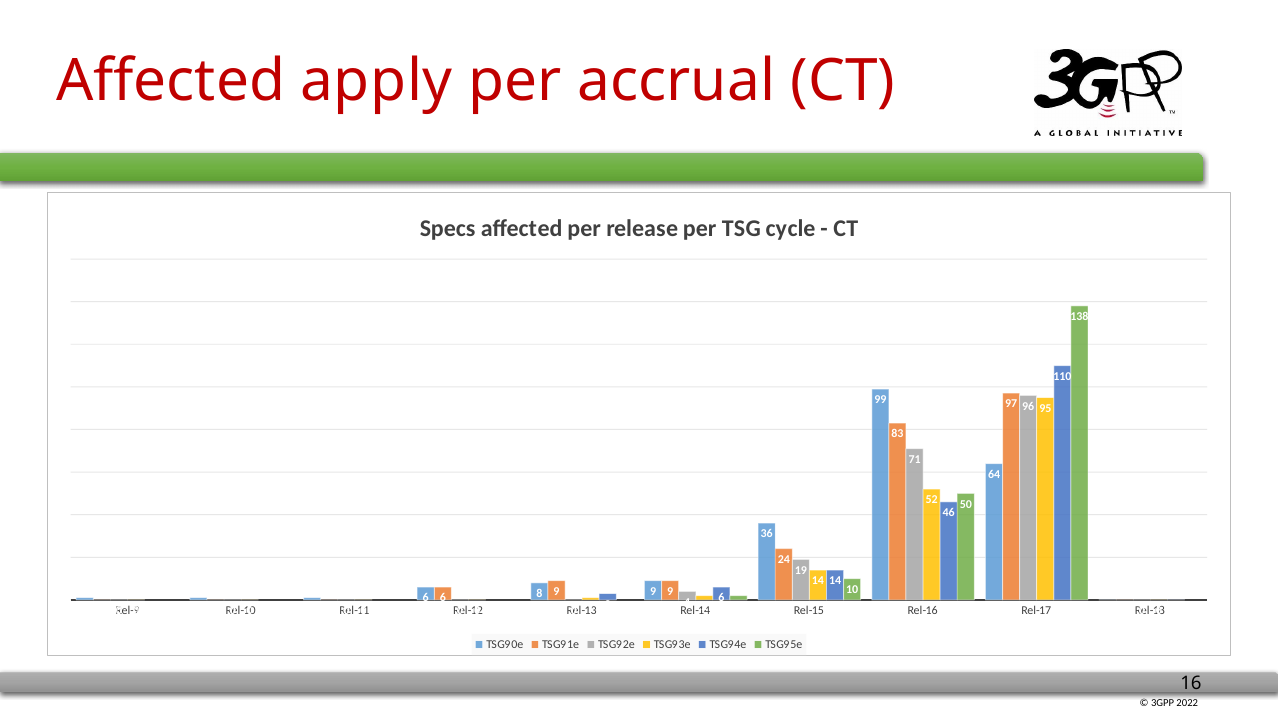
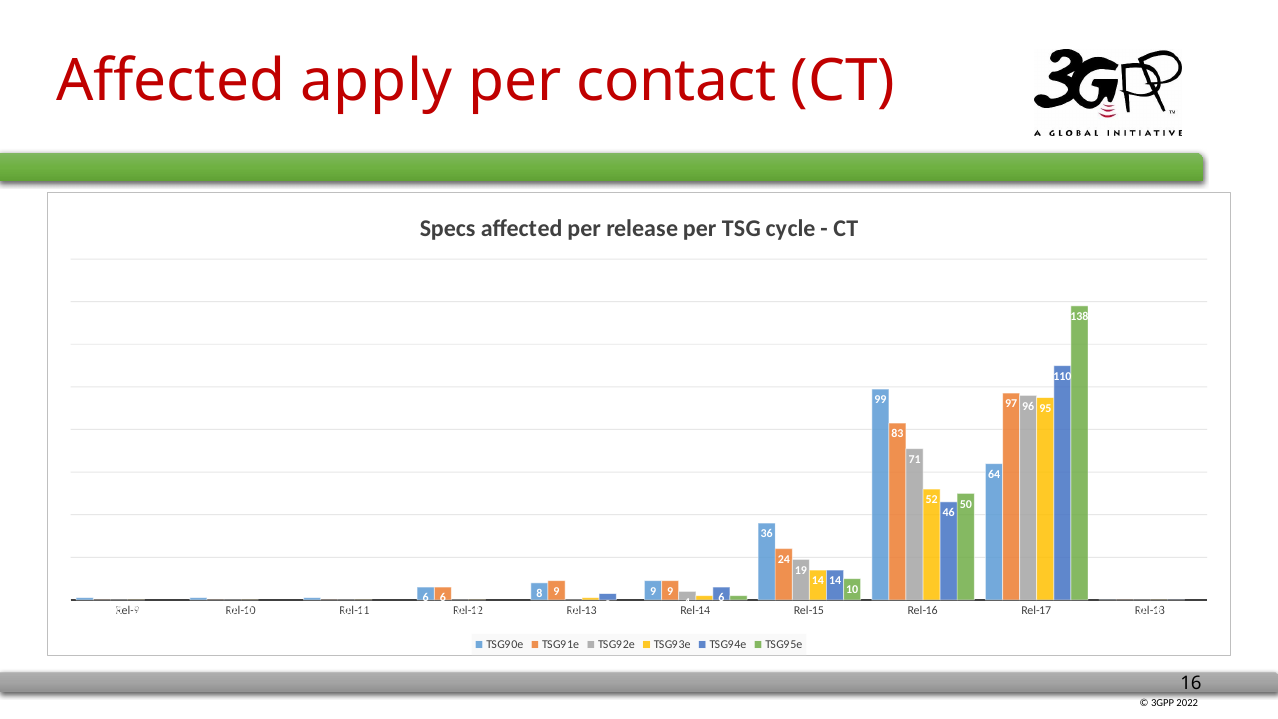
accrual: accrual -> contact (677, 81)
